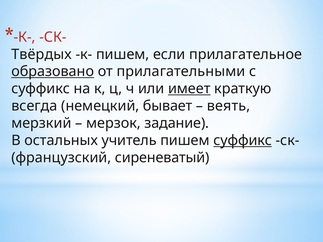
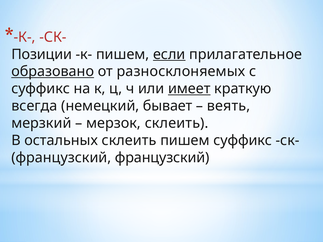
Твёрдых: Твёрдых -> Позиции (42, 54)
если underline: none -> present (169, 54)
прилагательными: прилагательными -> разносклоняемых (181, 72)
мерзок задание: задание -> склеить (177, 123)
остальных учитель: учитель -> склеить (129, 141)
суффикс underline: present -> none (243, 141)
французский сиреневатый: сиреневатый -> французский (162, 158)
